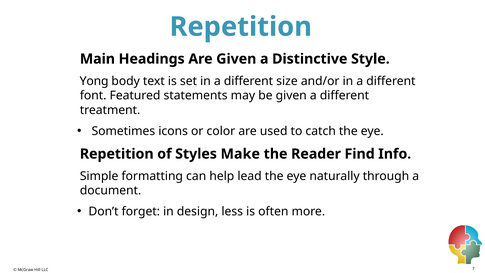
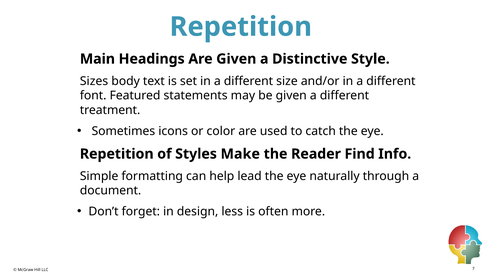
Yong: Yong -> Sizes (94, 81)
